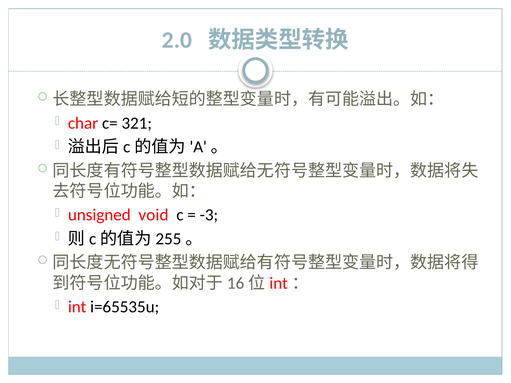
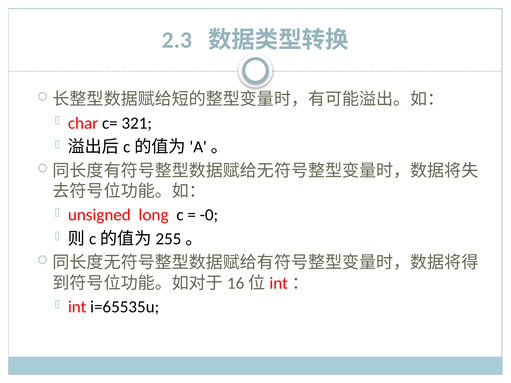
2.0: 2.0 -> 2.3 (177, 40)
void: void -> long (153, 215)
-3: -3 -> -0 (209, 215)
